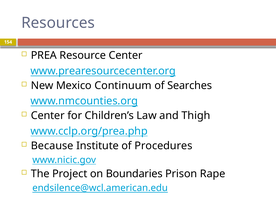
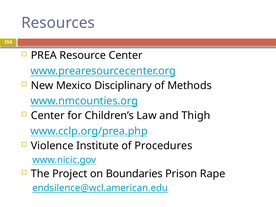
Continuum: Continuum -> Disciplinary (123, 86)
Searches: Searches -> Methods (190, 86)
Because: Because -> Violence (52, 146)
